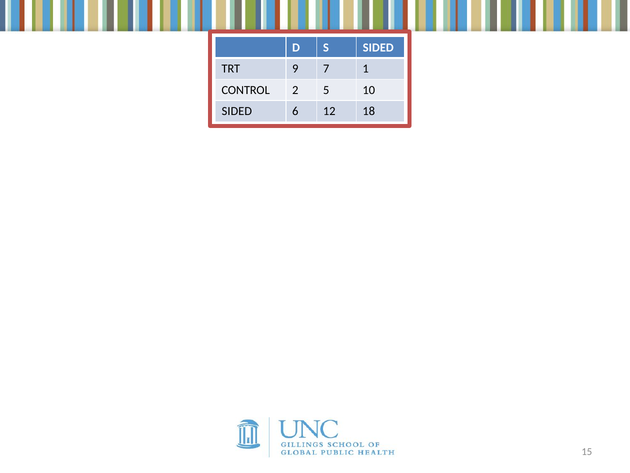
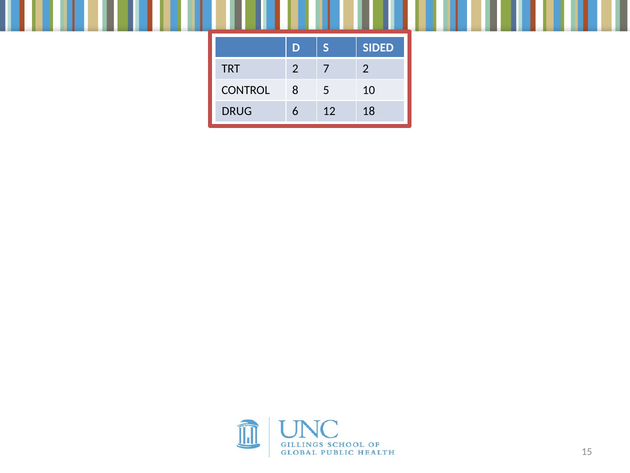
TRT 9: 9 -> 2 (295, 69)
7 1: 1 -> 2 (366, 69)
2: 2 -> 8 (295, 90)
SIDED: SIDED -> DRUG (237, 111)
